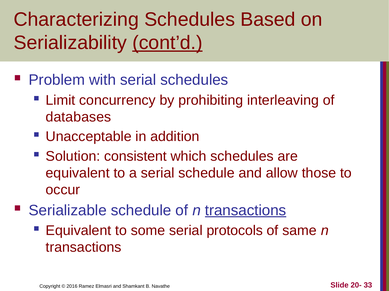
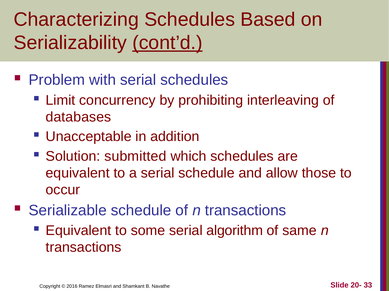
consistent: consistent -> submitted (135, 157)
transactions underline: present -> none (246, 211)
protocols: protocols -> algorithm (235, 231)
